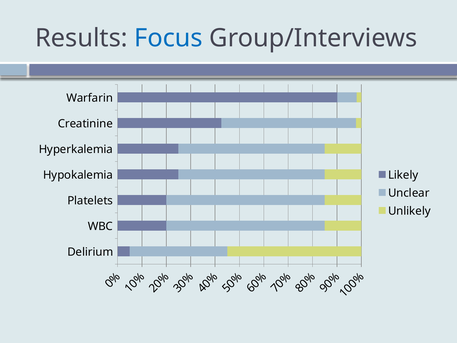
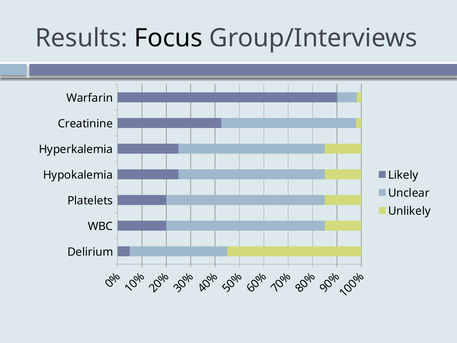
Focus colour: blue -> black (169, 38)
